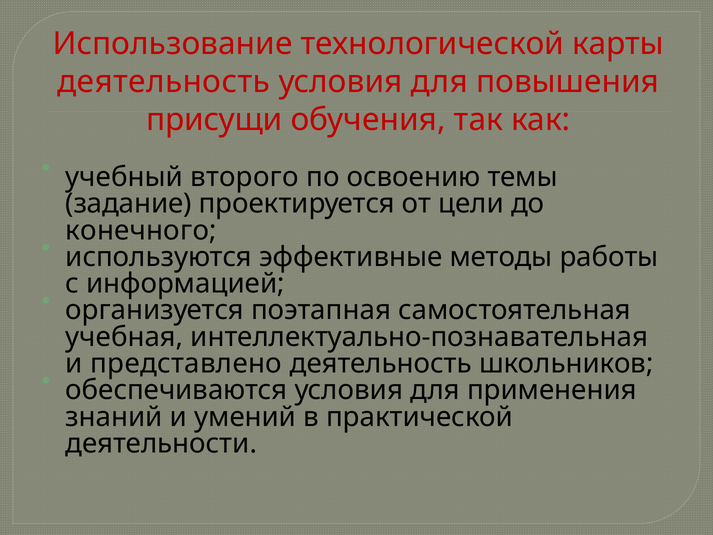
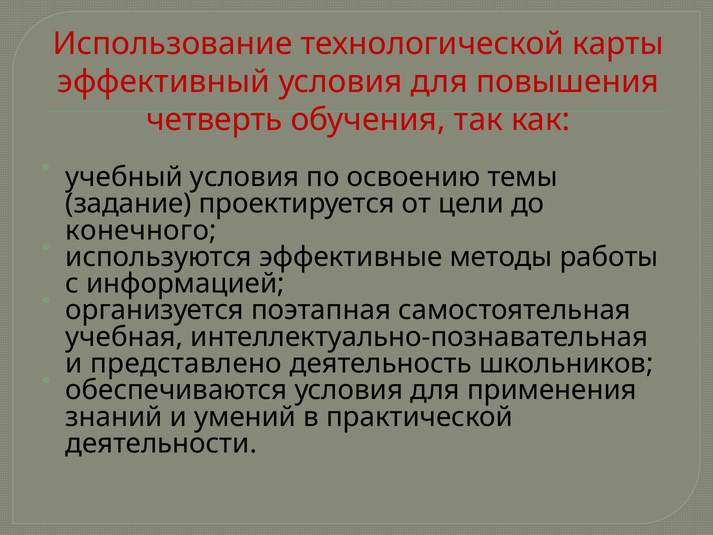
деятельность: деятельность -> эффективный (164, 82)
присущи: присущи -> четверть (214, 120)
учебный второго: второго -> условия (245, 177)
